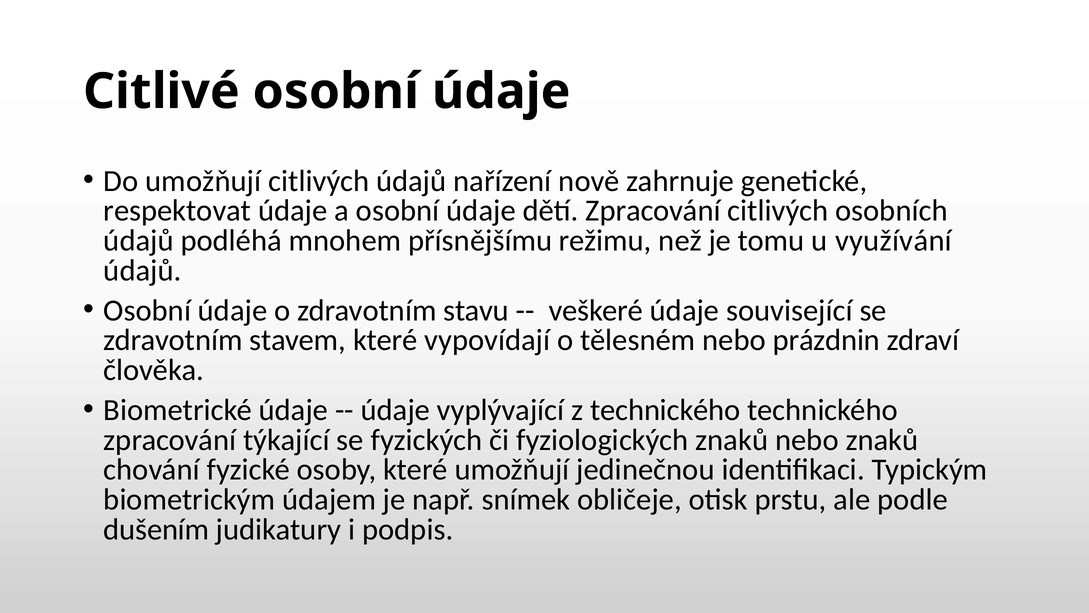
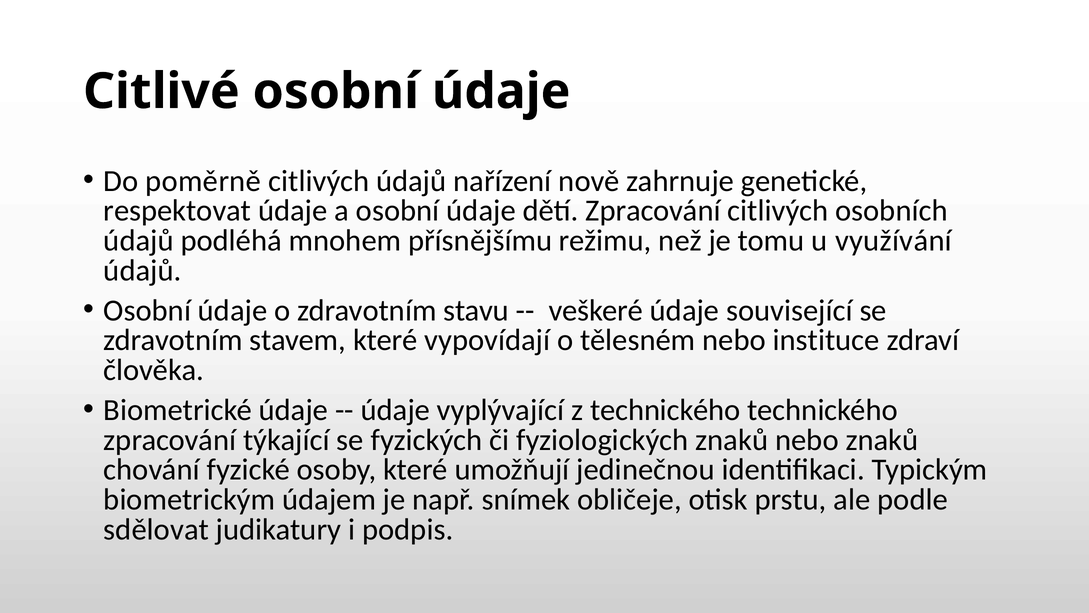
Do umožňují: umožňují -> poměrně (203, 181)
prázdnin: prázdnin -> instituce (826, 340)
dušením: dušením -> sdělovat (156, 529)
